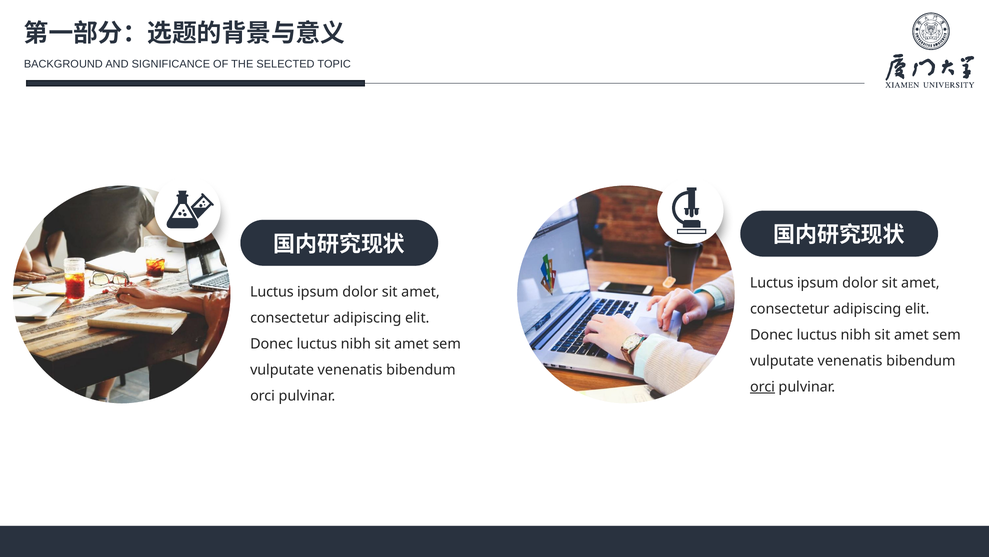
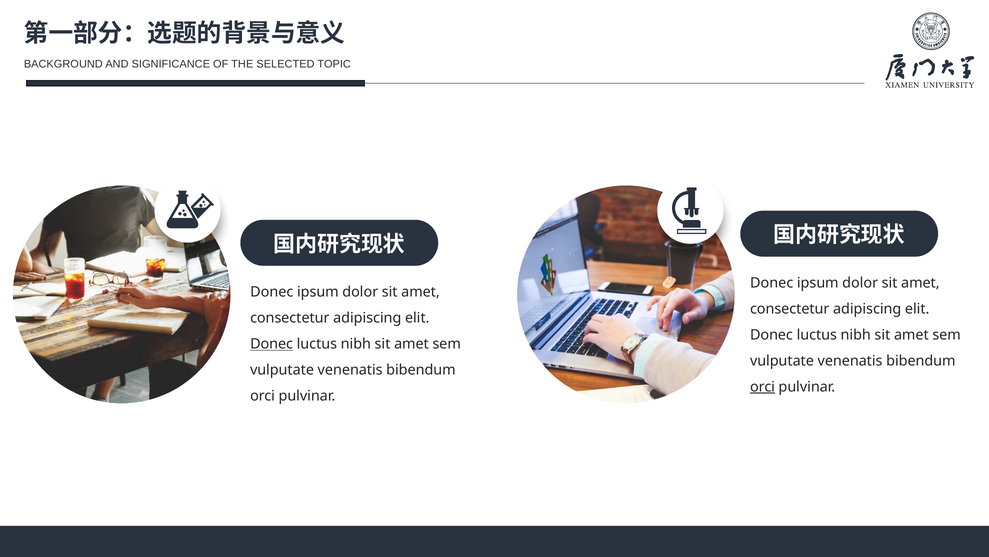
Luctus: Luctus -> Donec (772, 283)
Luctus: Luctus -> Donec (272, 292)
Donec underline: none -> present (272, 344)
